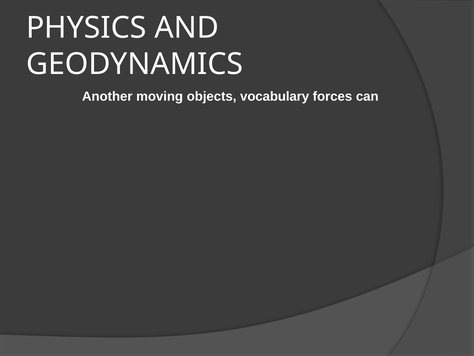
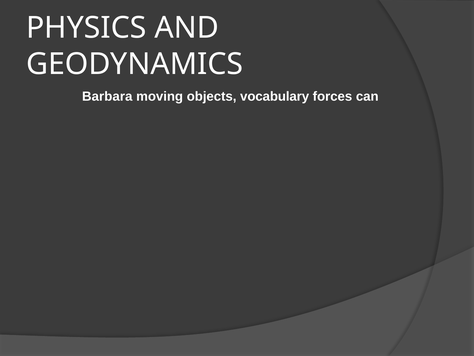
Another: Another -> Barbara (107, 96)
